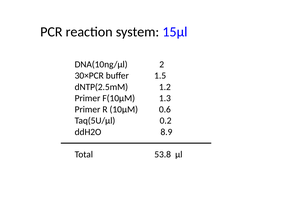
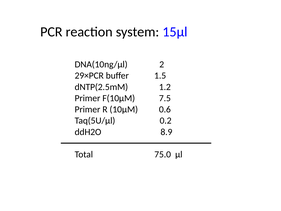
30×PCR: 30×PCR -> 29×PCR (89, 76)
1.3: 1.3 -> 7.5 (165, 98)
53.8: 53.8 -> 75.0 (163, 154)
